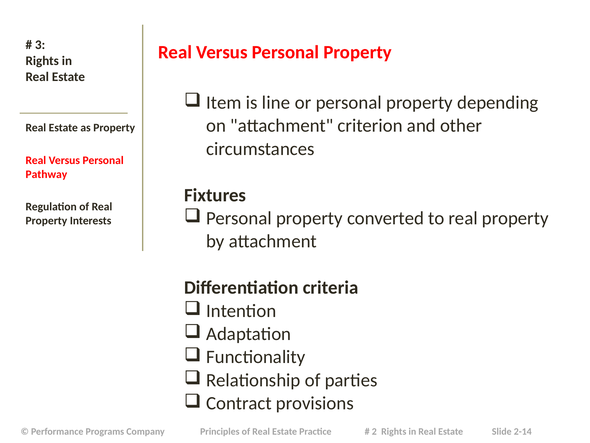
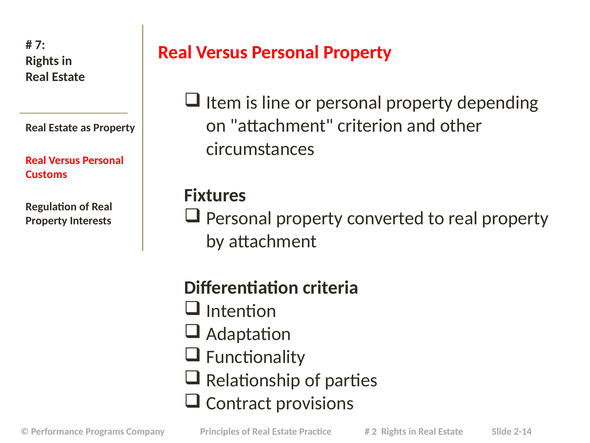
3: 3 -> 7 (40, 45)
Pathway: Pathway -> Customs (46, 174)
